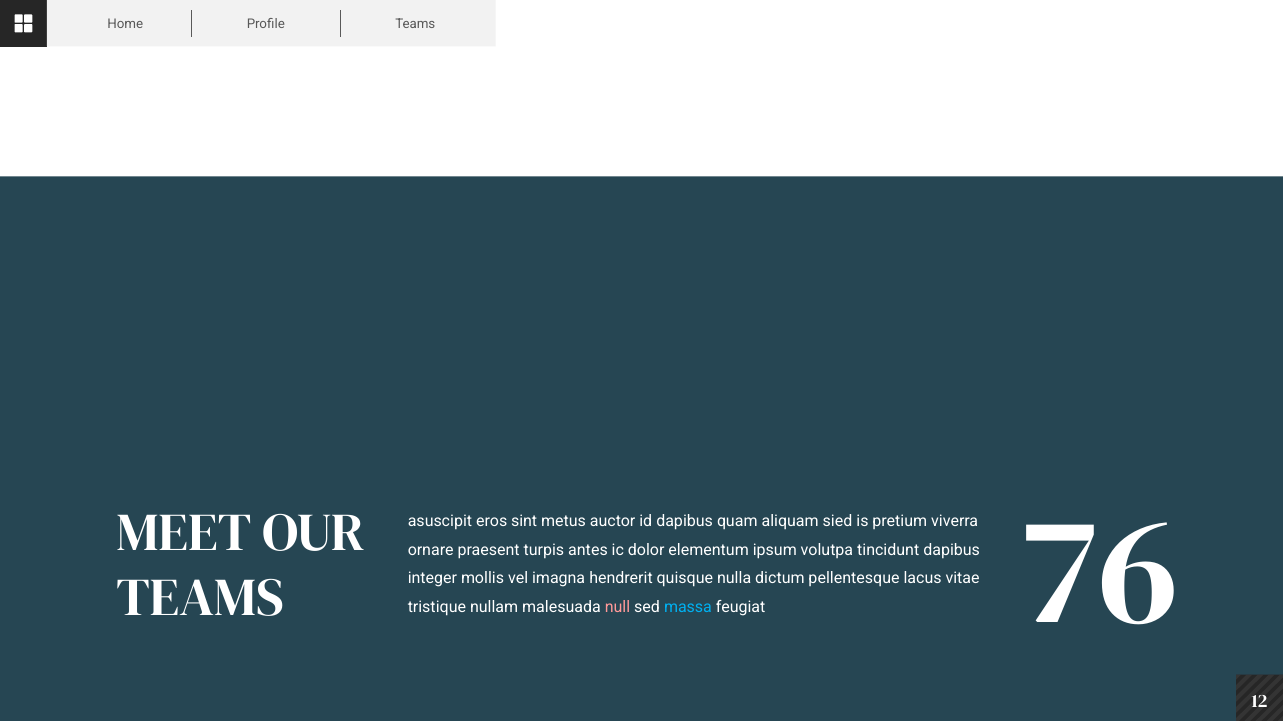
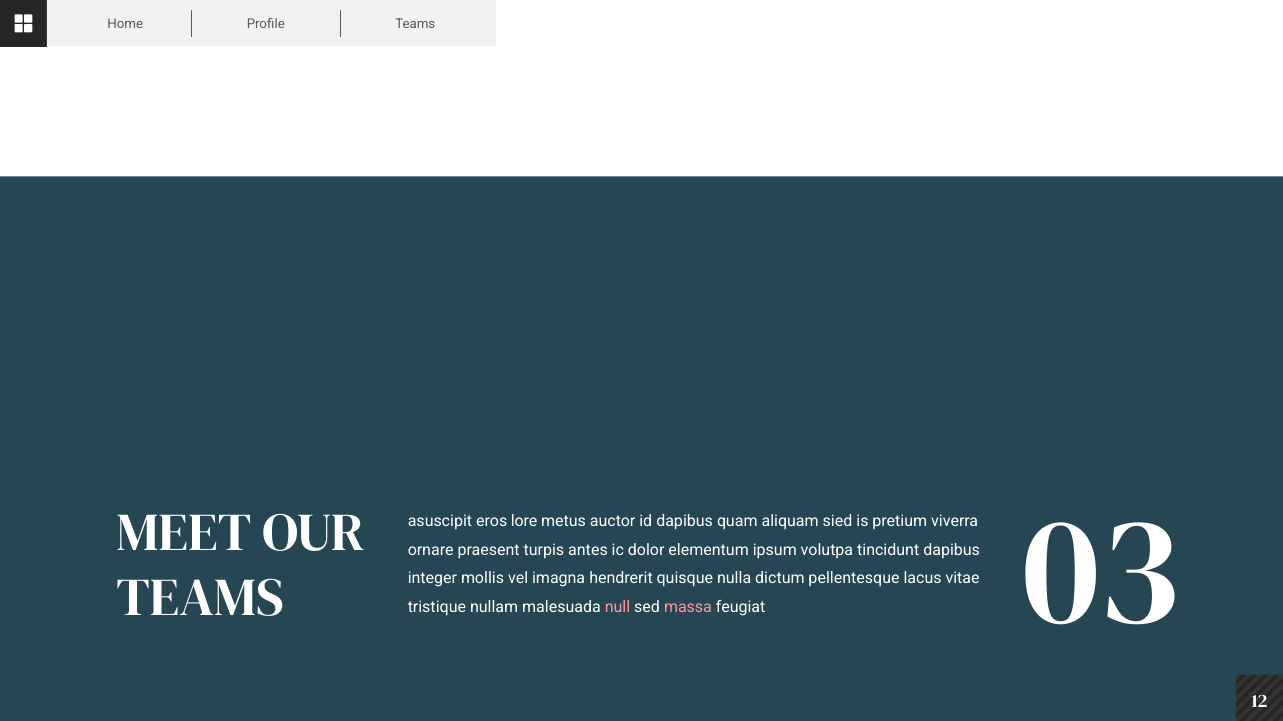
sint: sint -> lore (524, 521)
massa colour: light blue -> pink (688, 608)
76: 76 -> 03 (1101, 573)
